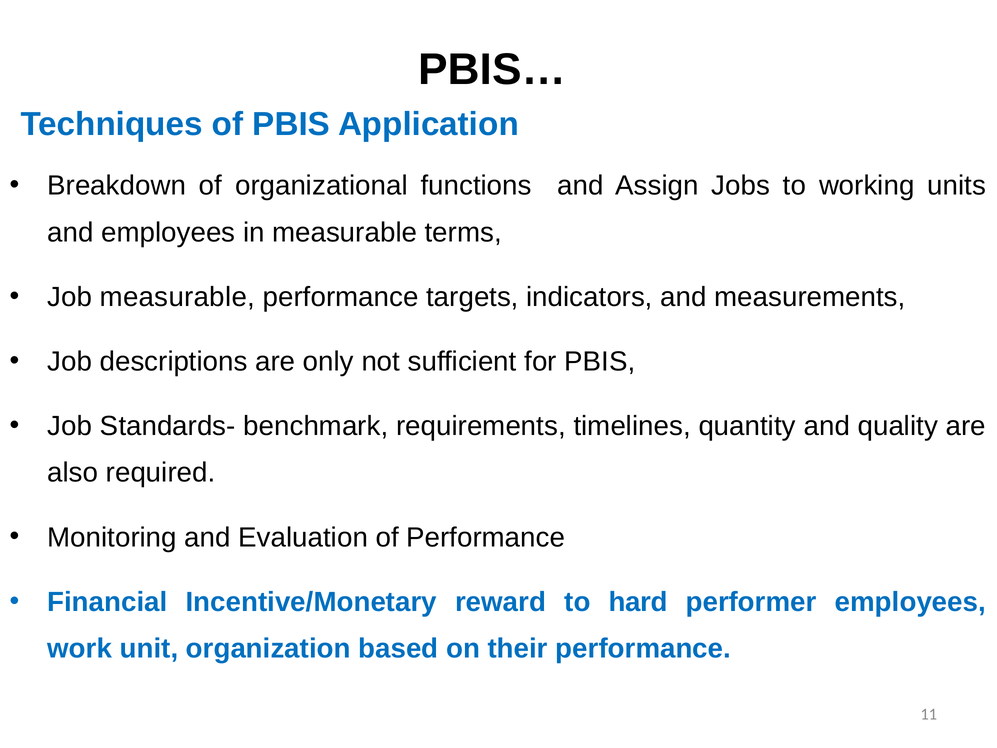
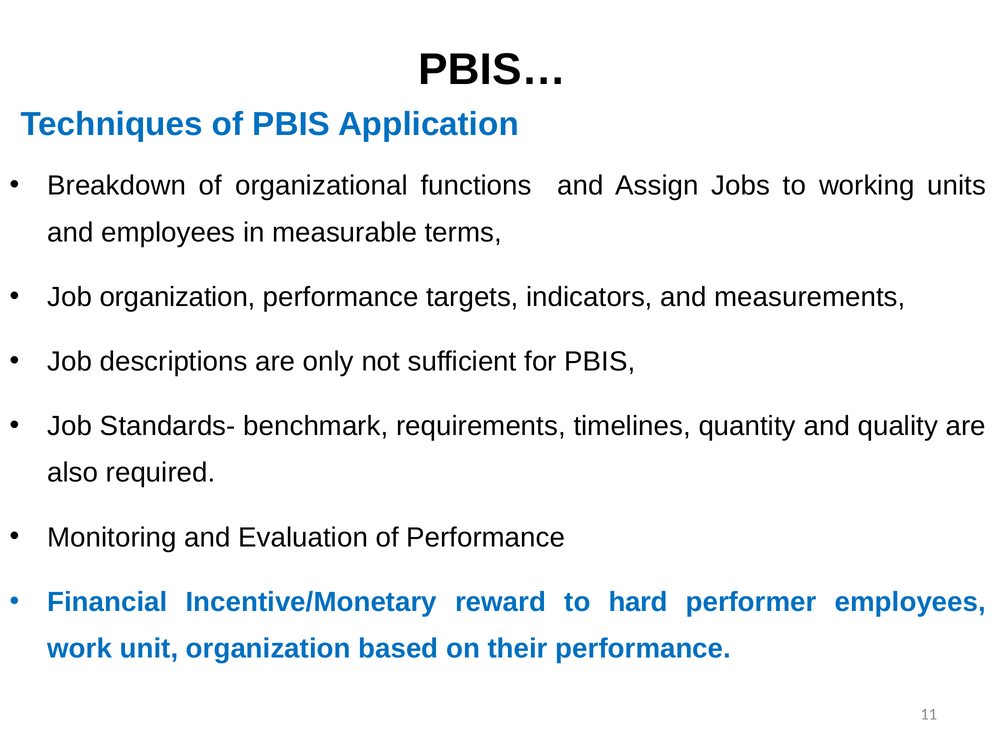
Job measurable: measurable -> organization (178, 297)
